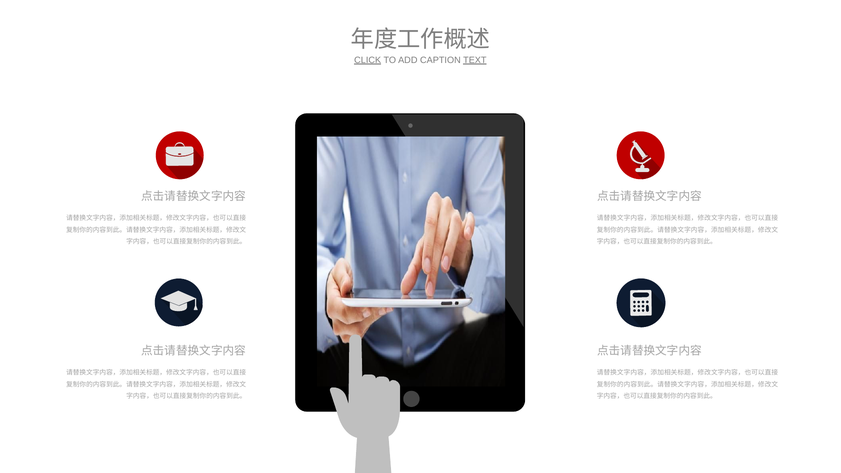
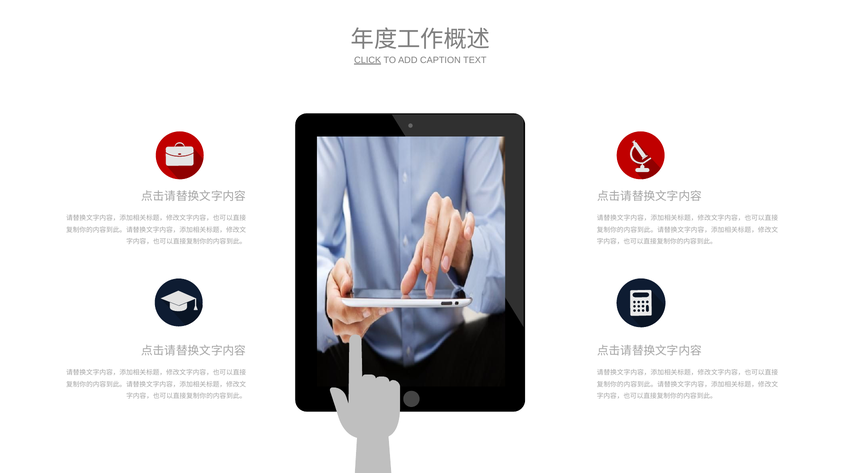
TEXT underline: present -> none (475, 60)
